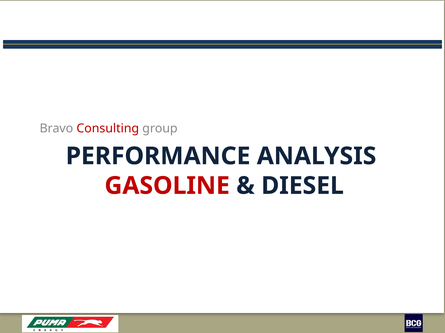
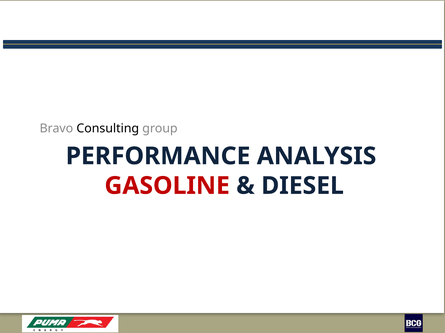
Consulting colour: red -> black (108, 129)
